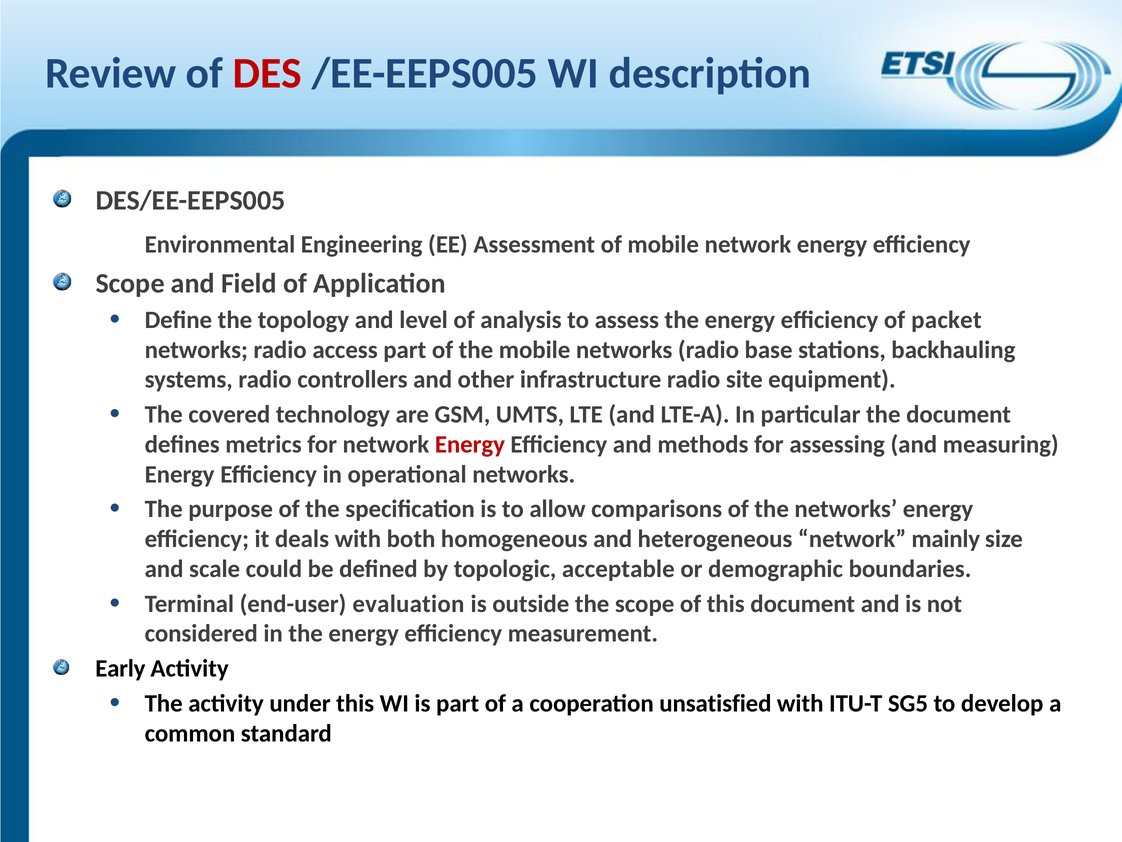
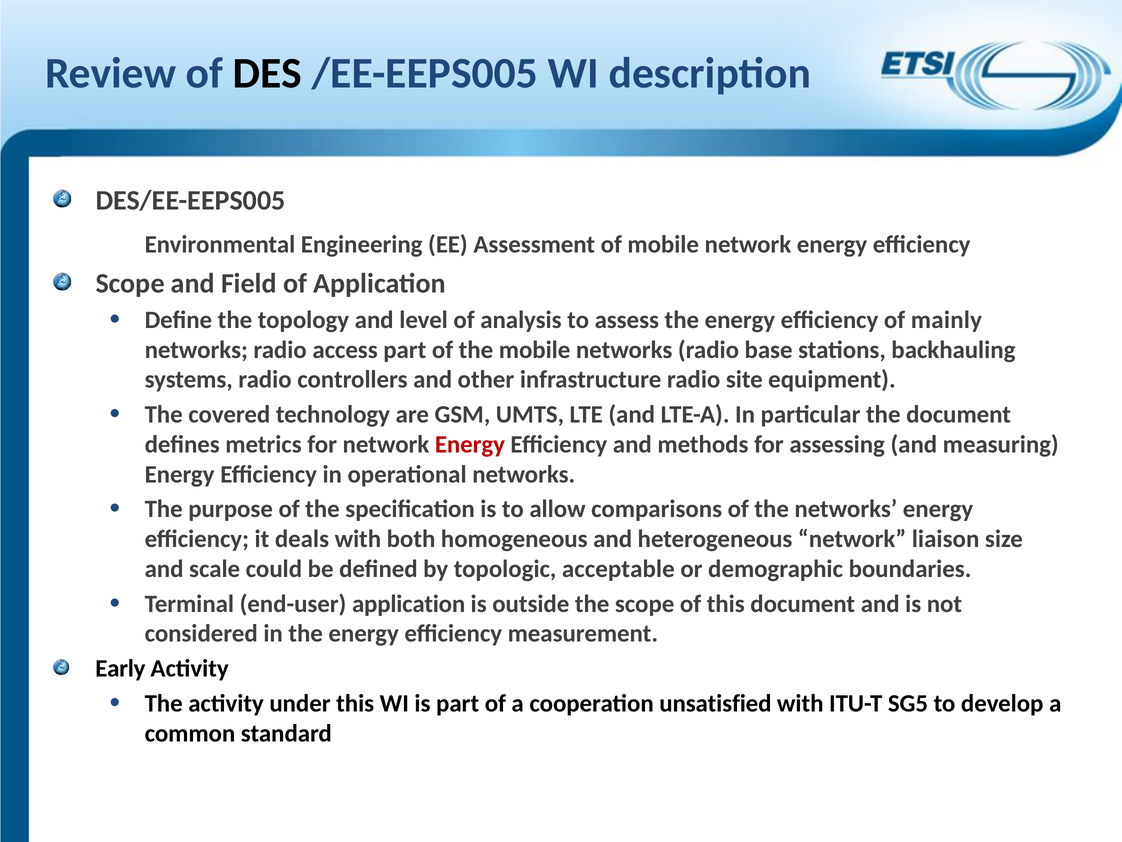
DES colour: red -> black (267, 73)
packet: packet -> mainly (946, 320)
mainly: mainly -> liaison (946, 539)
end-user evaluation: evaluation -> application (409, 603)
